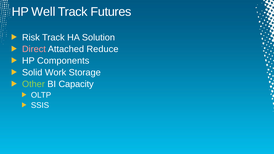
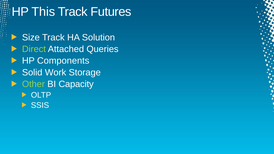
Well: Well -> This (43, 12)
Risk: Risk -> Size (31, 37)
Direct colour: pink -> light green (34, 49)
Reduce: Reduce -> Queries (103, 49)
